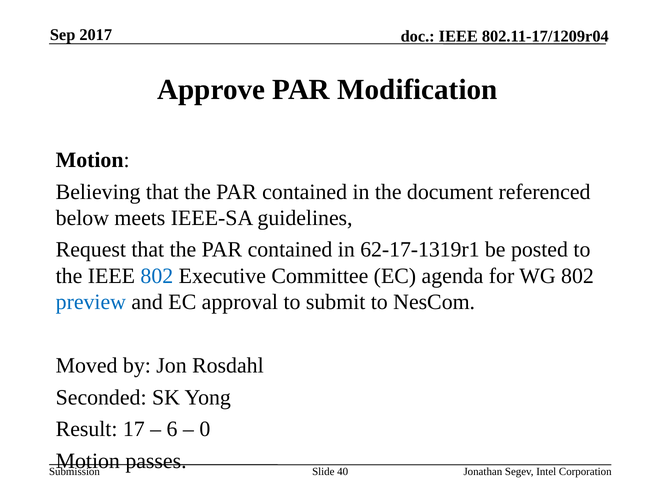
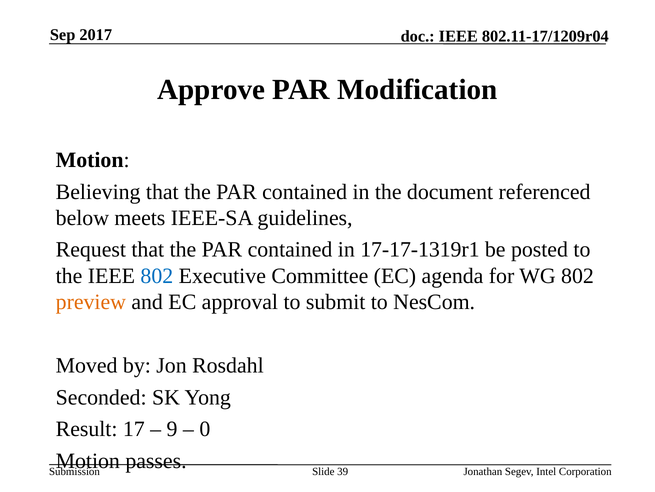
62-17-1319r1: 62-17-1319r1 -> 17-17-1319r1 (420, 249)
preview colour: blue -> orange (91, 302)
6: 6 -> 9 (172, 428)
40: 40 -> 39 (343, 471)
